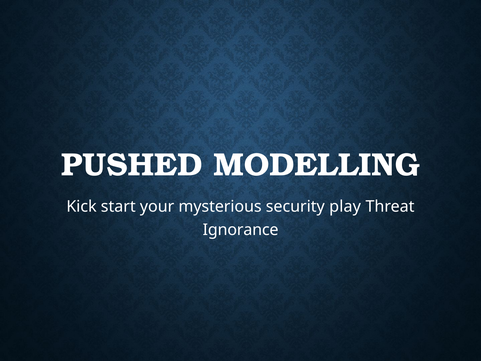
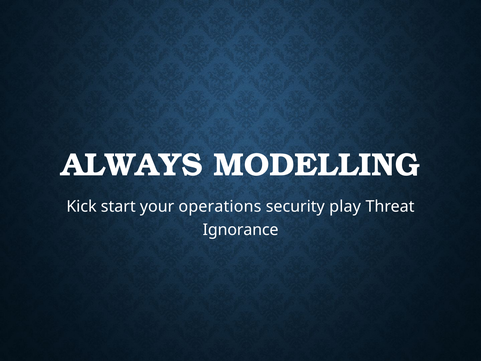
PUSHED: PUSHED -> ALWAYS (132, 165)
mysterious: mysterious -> operations (220, 206)
